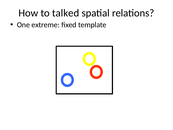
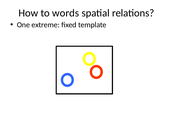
talked: talked -> words (66, 13)
